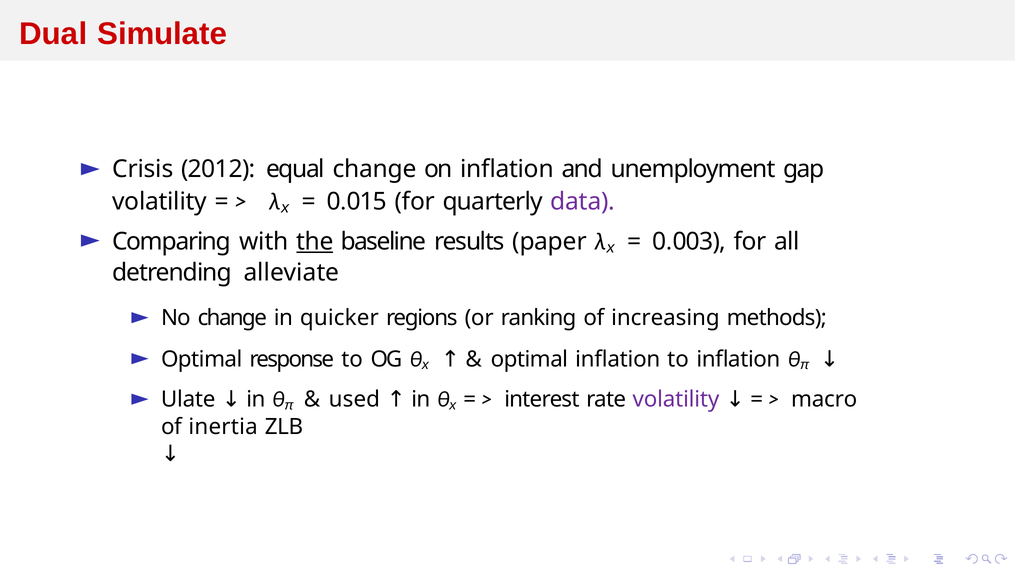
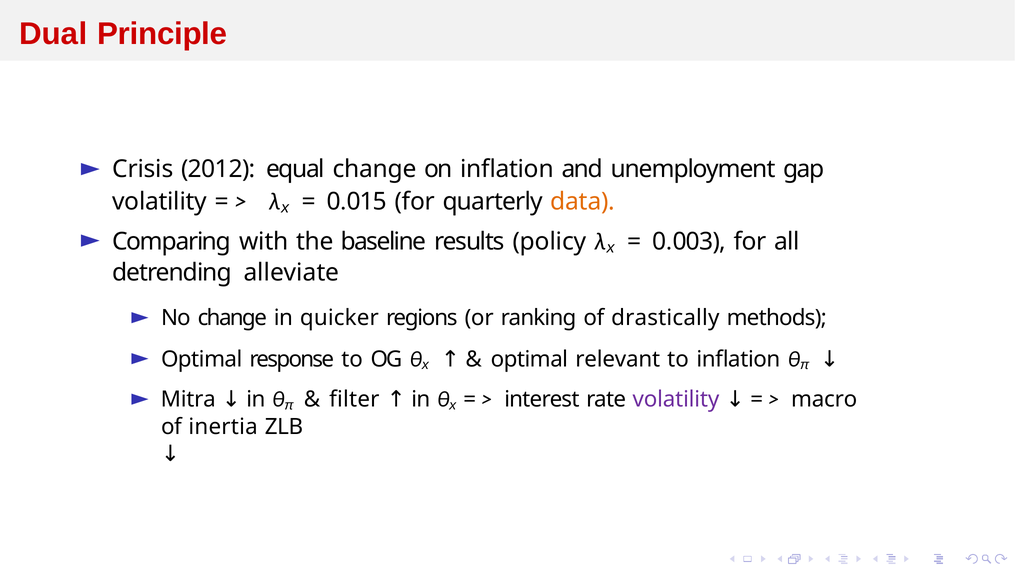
Simulate: Simulate -> Principle (162, 34)
data colour: purple -> orange (583, 202)
the underline: present -> none (315, 242)
paper: paper -> policy (549, 242)
increasing: increasing -> drastically (665, 318)
optimal inflation: inflation -> relevant (618, 359)
Ulate: Ulate -> Mitra (188, 399)
used: used -> filter (354, 399)
